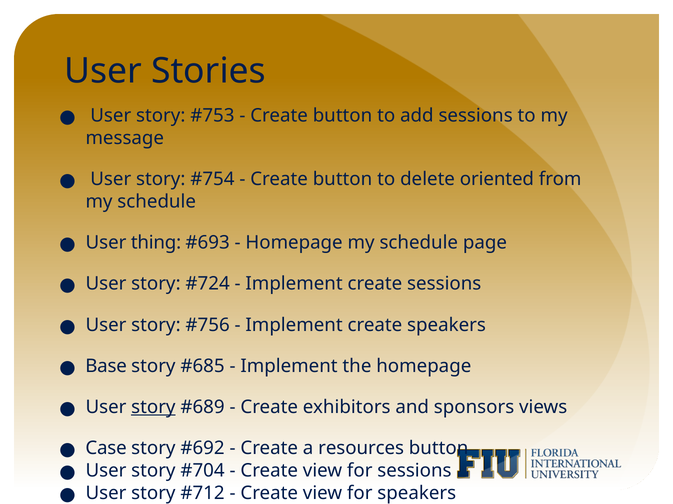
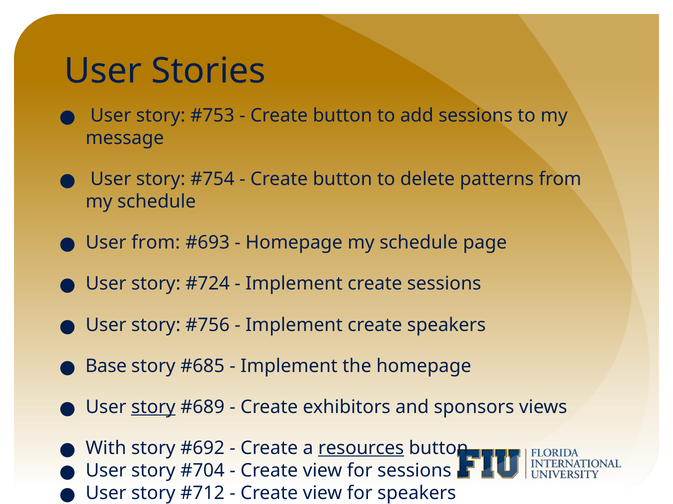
oriented: oriented -> patterns (497, 179)
User thing: thing -> from (156, 243)
Case: Case -> With (106, 449)
resources underline: none -> present (361, 449)
